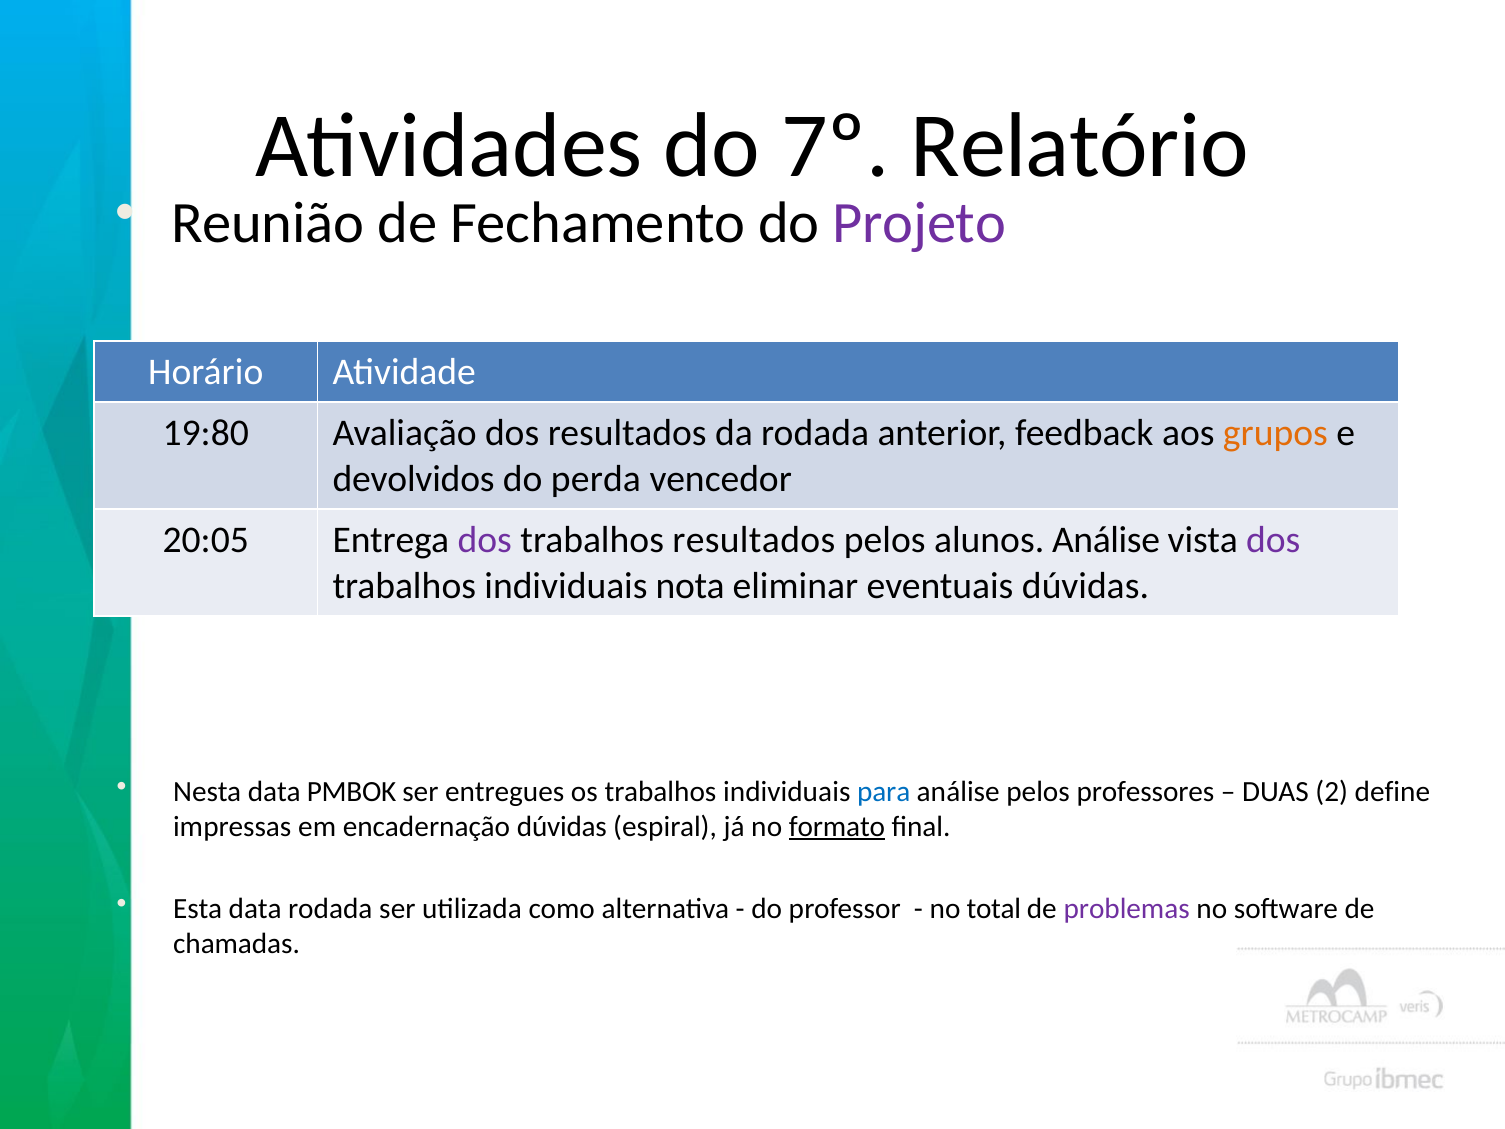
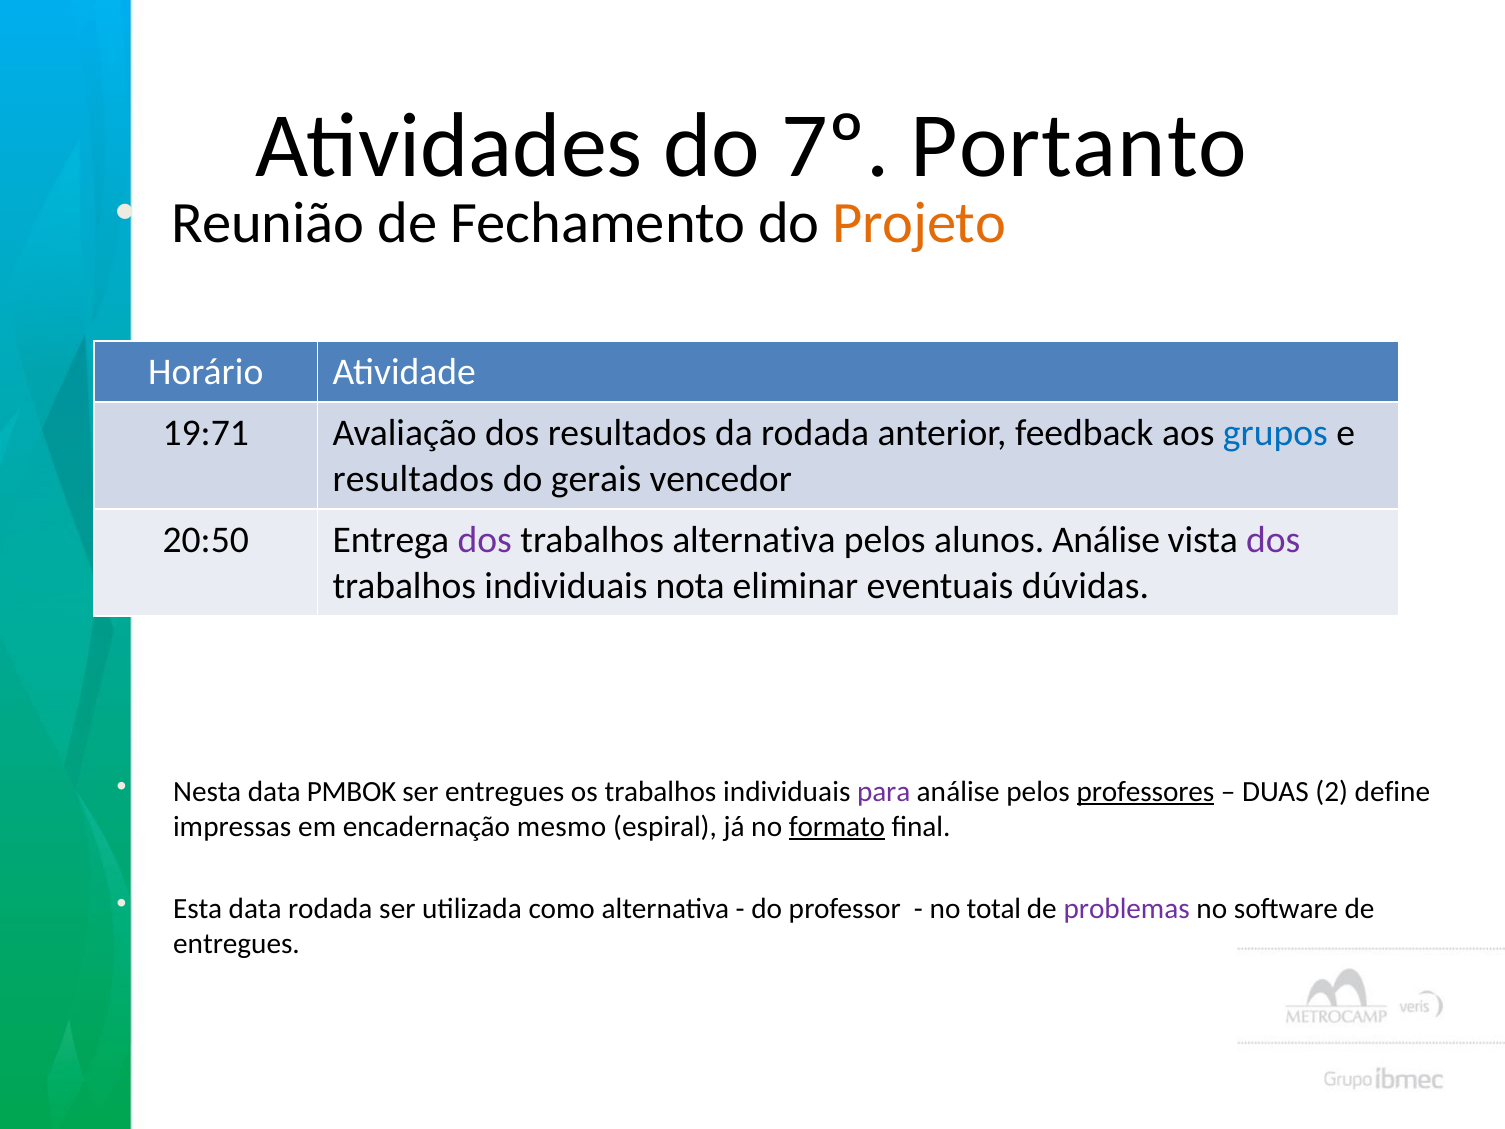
Relatório: Relatório -> Portanto (1079, 146)
Projeto colour: purple -> orange (919, 223)
19:80: 19:80 -> 19:71 (206, 433)
grupos colour: orange -> blue (1275, 433)
devolvidos: devolvidos -> resultados (413, 479)
perda: perda -> gerais (596, 479)
20:05: 20:05 -> 20:50 (206, 540)
trabalhos resultados: resultados -> alternativa (754, 540)
para colour: blue -> purple (884, 791)
professores underline: none -> present (1145, 791)
encadernação dúvidas: dúvidas -> mesmo (562, 826)
chamadas: chamadas -> entregues (237, 944)
